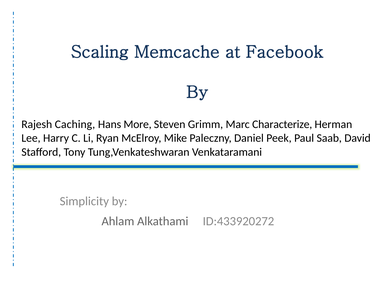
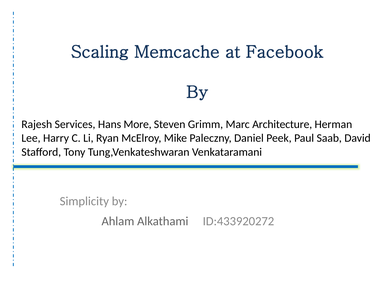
Caching: Caching -> Services (75, 124)
Characterize: Characterize -> Architecture (282, 124)
